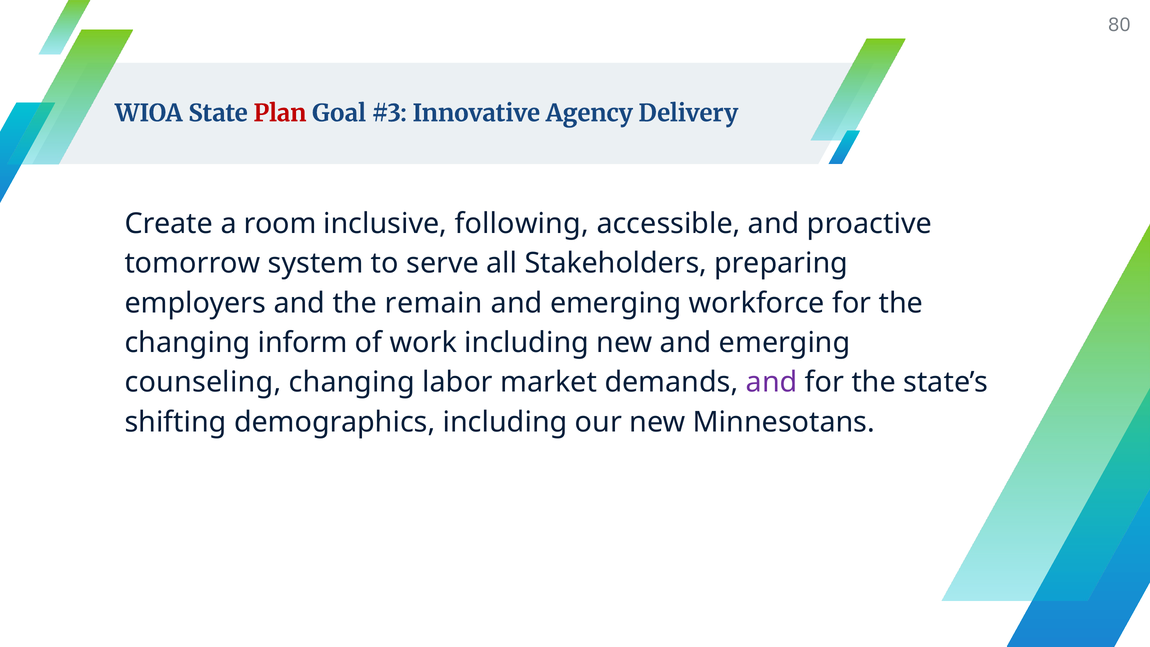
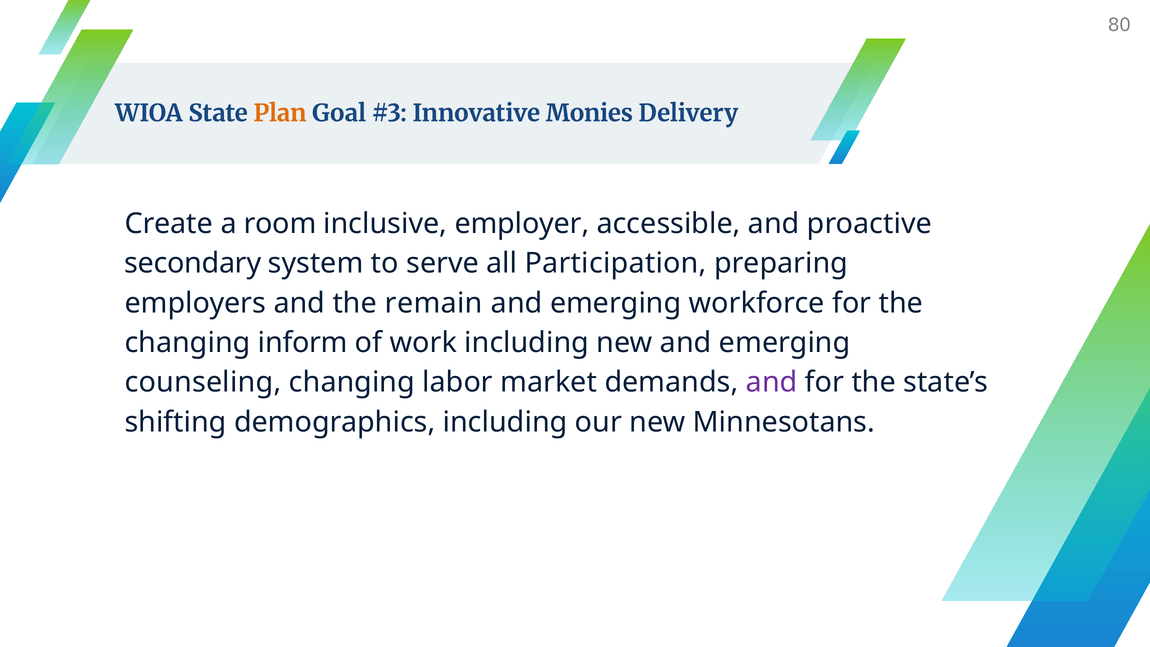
Plan colour: red -> orange (280, 113)
Agency: Agency -> Monies (589, 113)
following: following -> employer (522, 224)
tomorrow: tomorrow -> secondary (193, 263)
Stakeholders: Stakeholders -> Participation (616, 263)
